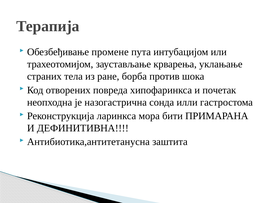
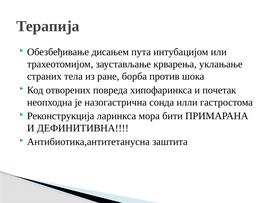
промене: промене -> дисањем (110, 52)
